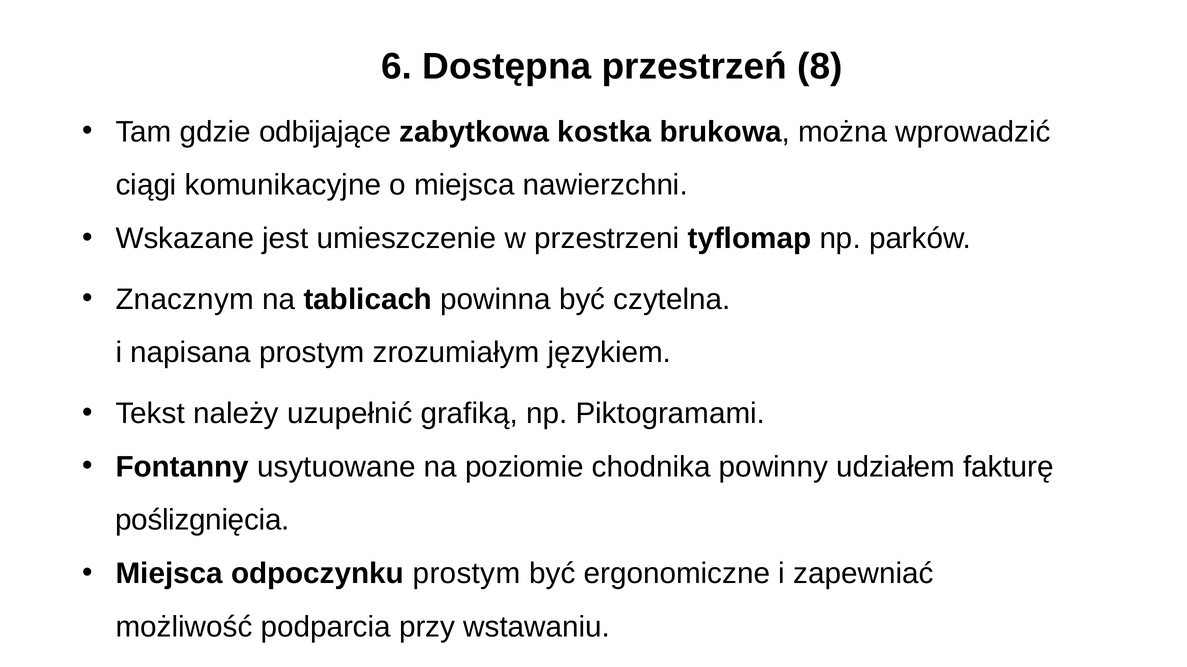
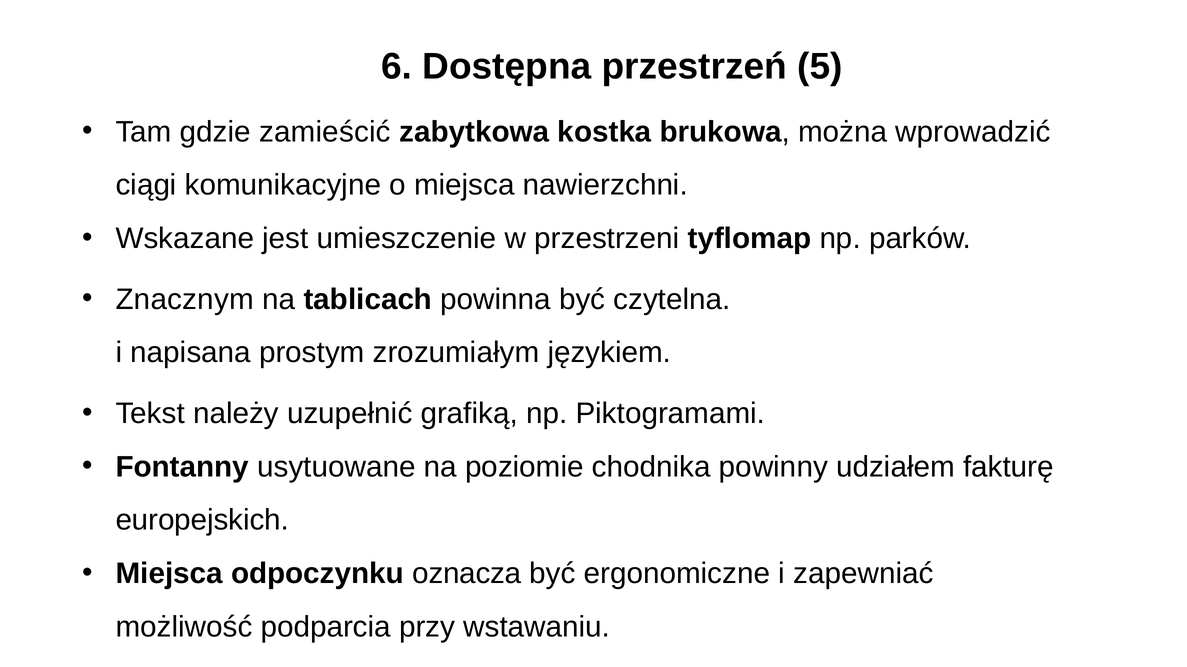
8: 8 -> 5 (820, 66)
odbijające: odbijające -> zamieścić (325, 132)
poślizgnięcia: poślizgnięcia -> europejskich (202, 521)
odpoczynku prostym: prostym -> oznacza (467, 574)
